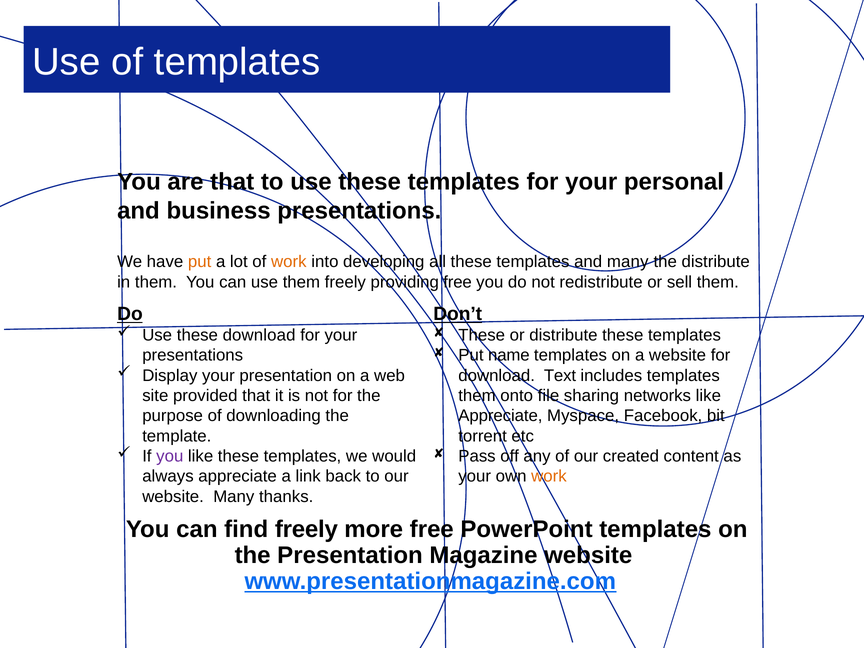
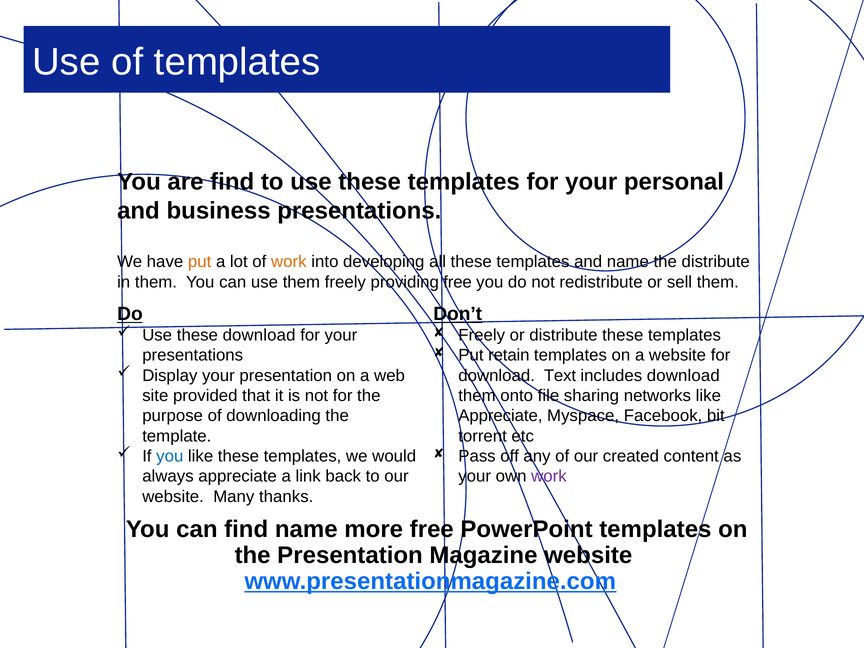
are that: that -> find (232, 182)
and many: many -> name (628, 262)
These: These -> Freely (482, 335)
name: name -> retain (509, 355)
includes templates: templates -> download (683, 376)
you colour: purple -> blue (170, 456)
work colour: orange -> purple (549, 476)
find freely: freely -> name (306, 529)
